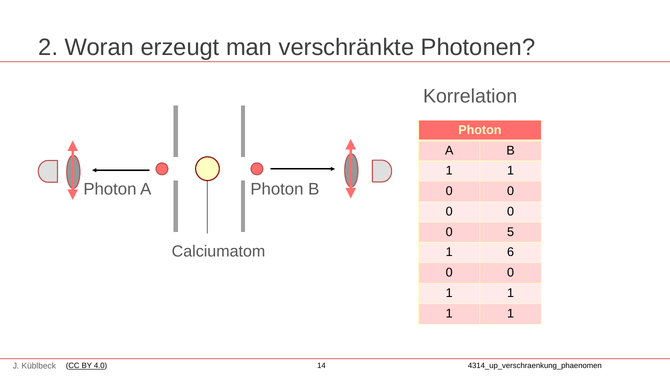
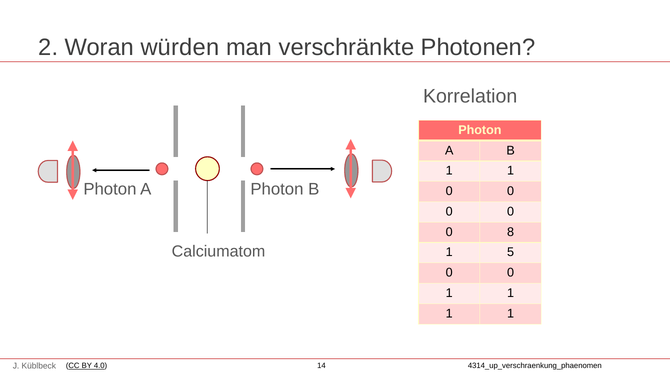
erzeugt: erzeugt -> würden (180, 48)
5: 5 -> 8 (511, 232)
6: 6 -> 5 (511, 252)
